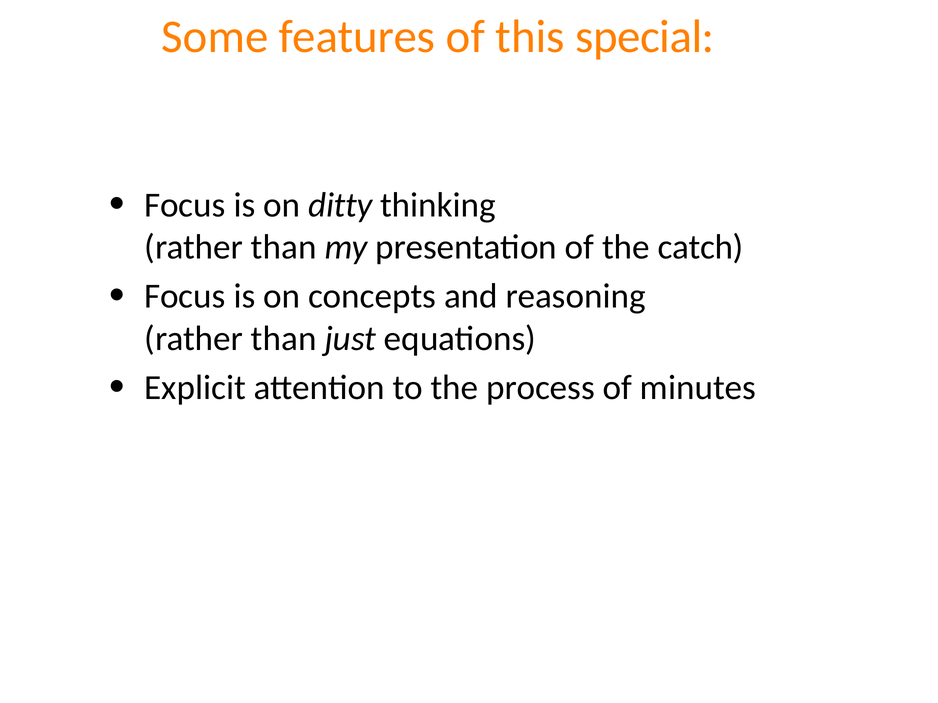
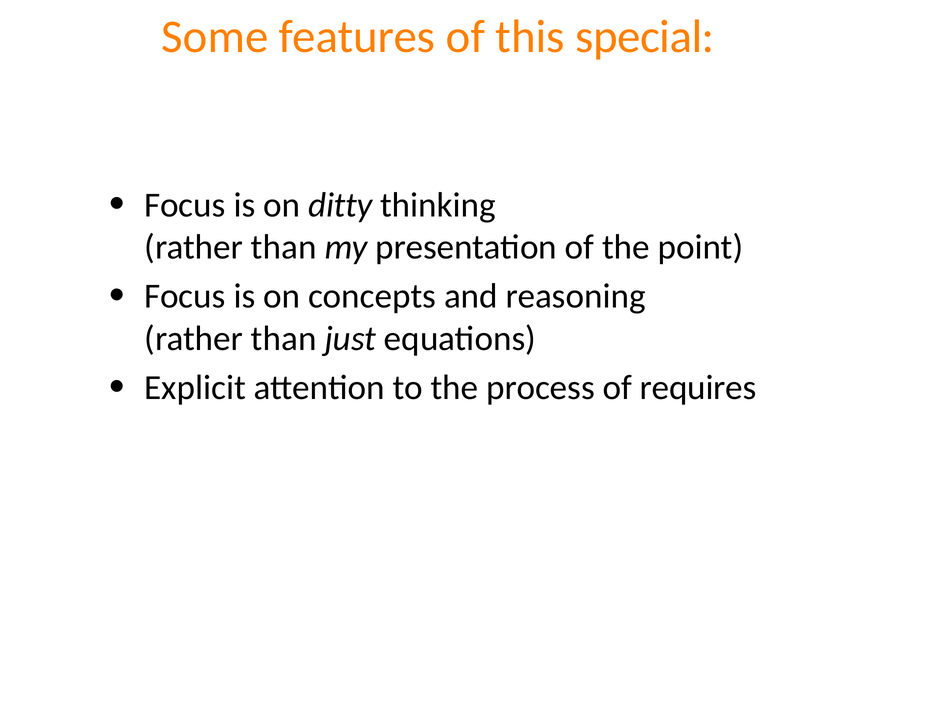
catch: catch -> point (701, 247)
minutes: minutes -> requires (698, 388)
